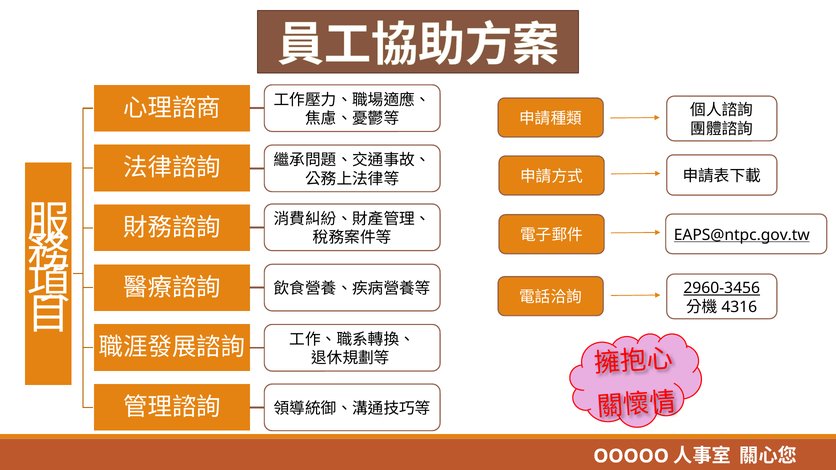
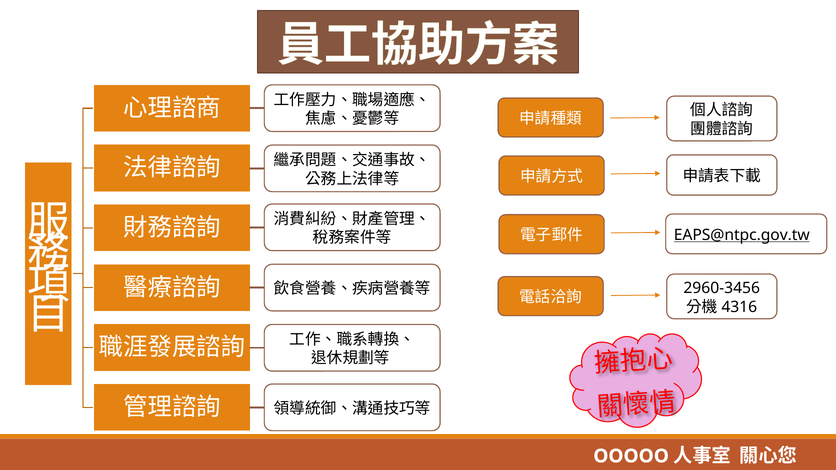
2960-3456 underline: present -> none (722, 288)
